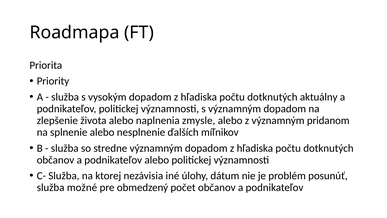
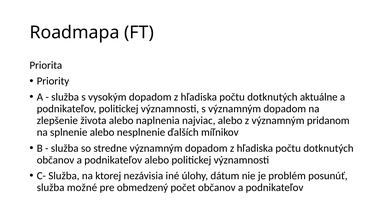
aktuálny: aktuálny -> aktuálne (319, 97)
zmysle: zmysle -> najviac (199, 120)
